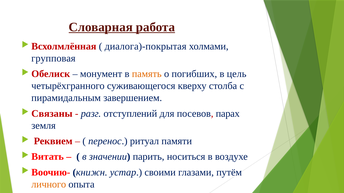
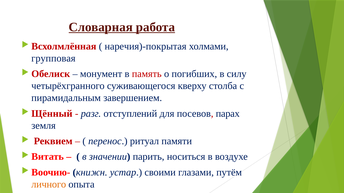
диалога)-покрытая: диалога)-покрытая -> наречия)-покрытая (146, 46)
память colour: orange -> red (147, 74)
цель: цель -> силу (237, 74)
Связаны: Связаны -> Щённый (52, 114)
